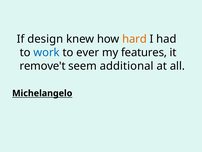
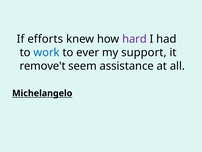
design: design -> efforts (45, 39)
hard colour: orange -> purple (135, 39)
features: features -> support (144, 52)
additional: additional -> assistance (127, 66)
